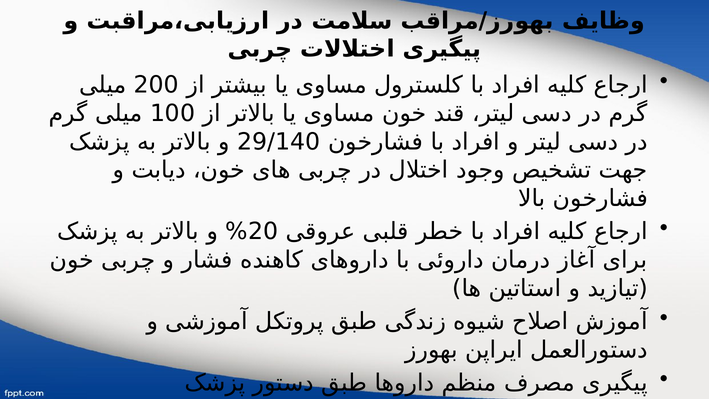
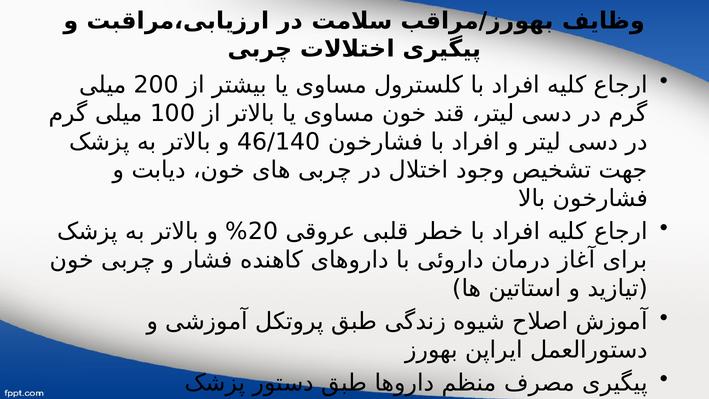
29/140: 29/140 -> 46/140 (279, 142)
